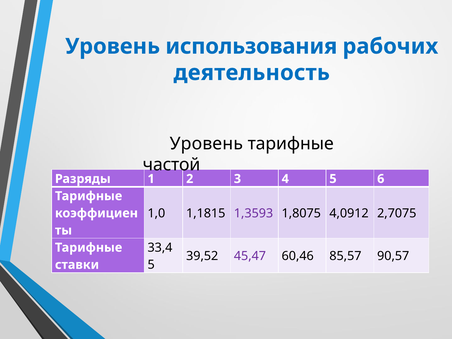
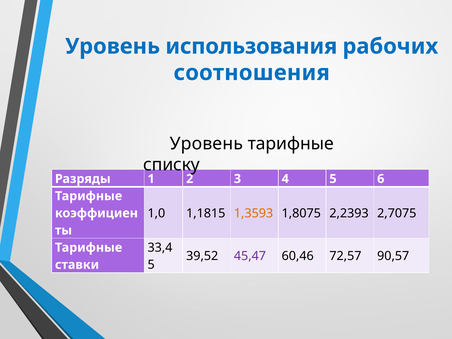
деятельность: деятельность -> соотношения (252, 73)
частой: частой -> списку (172, 165)
1,3593 colour: purple -> orange (254, 213)
4,0912: 4,0912 -> 2,2393 (349, 213)
85,57: 85,57 -> 72,57 (345, 256)
